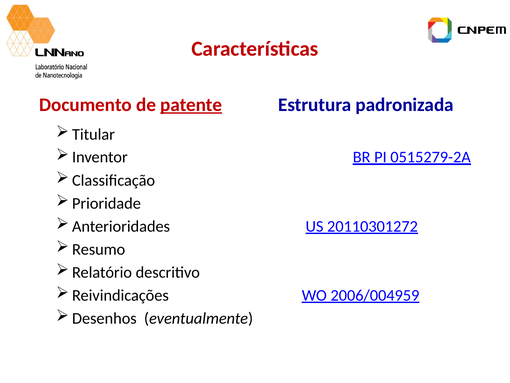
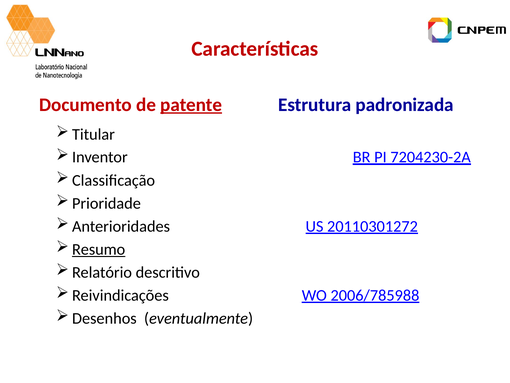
0515279-2A: 0515279-2A -> 7204230-2A (431, 157)
Resumo underline: none -> present (99, 249)
2006/004959: 2006/004959 -> 2006/785988 (375, 295)
